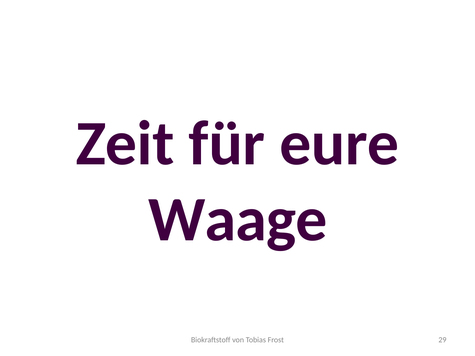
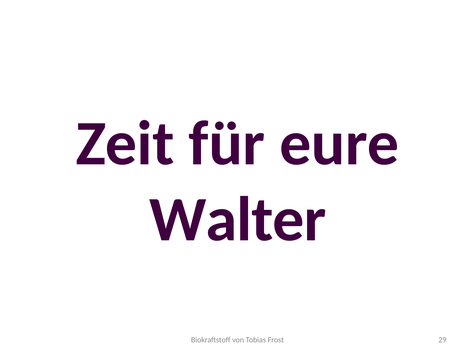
Waage: Waage -> Walter (238, 220)
